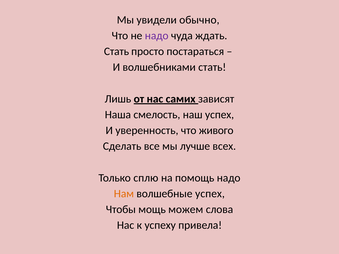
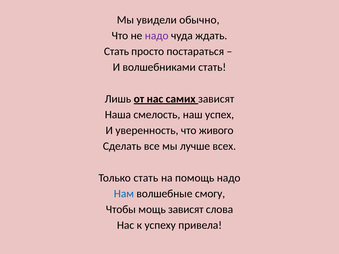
Только сплю: сплю -> стать (146, 178)
Нам colour: orange -> blue (124, 194)
волшебные успех: успех -> смогу (210, 194)
мощь можем: можем -> зависят (186, 210)
